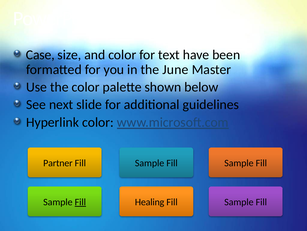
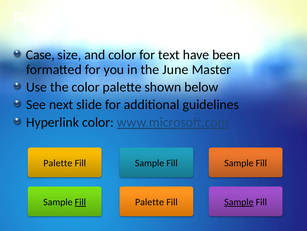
Partner: Partner -> Palette (58, 163)
Healing: Healing -> Palette (150, 201)
Sample underline: none -> present (239, 201)
